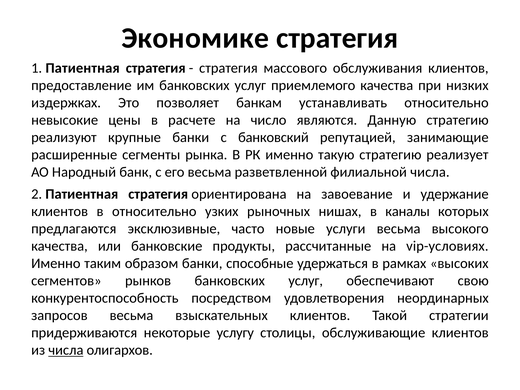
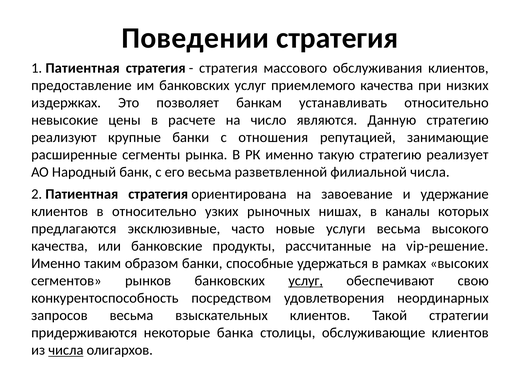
Экономике: Экономике -> Поведении (195, 38)
банковский: банковский -> отношения (273, 137)
vip-условиях: vip-условиях -> vip-решение (447, 246)
услуг underline: none -> present (306, 281)
услугу: услугу -> банка (235, 333)
